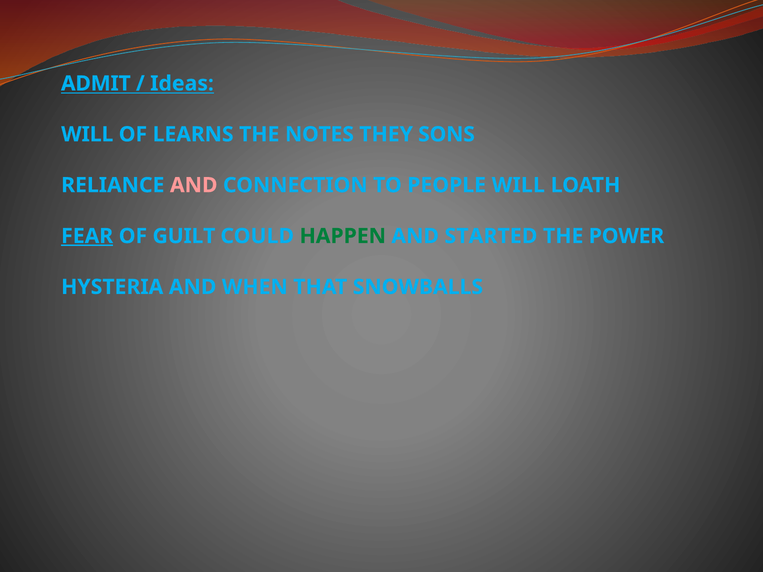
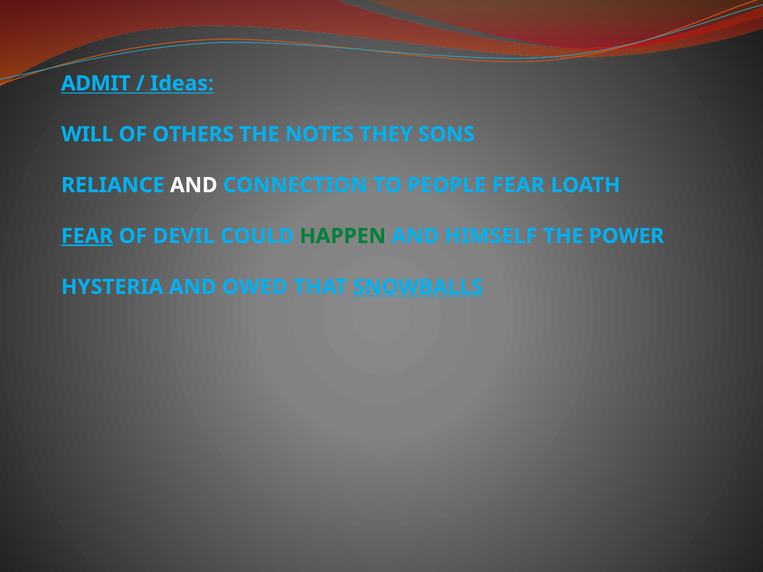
LEARNS: LEARNS -> OTHERS (193, 134)
AND colour: pink -> white (194, 185)
PEOPLE WILL: WILL -> FEAR (518, 185)
GUILT: GUILT -> DEVIL (184, 236)
STARTED: STARTED -> HIMSELF (491, 236)
WHEN: WHEN -> OWED (255, 287)
SNOWBALLS underline: none -> present (418, 287)
